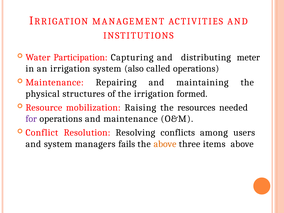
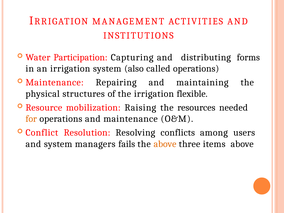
meter: meter -> forms (248, 57)
formed: formed -> flexible (192, 94)
for colour: purple -> orange (31, 119)
